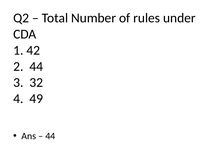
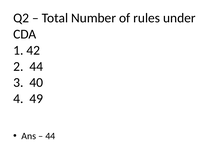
32: 32 -> 40 (36, 83)
